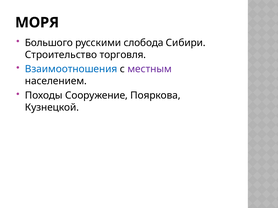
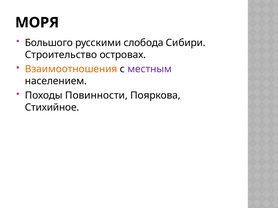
торговля: торговля -> островах (123, 55)
Взаимоотношения colour: blue -> orange (71, 69)
Сооружение: Сооружение -> Повинности (96, 96)
Кузнецкой: Кузнецкой -> Стихийное (52, 108)
